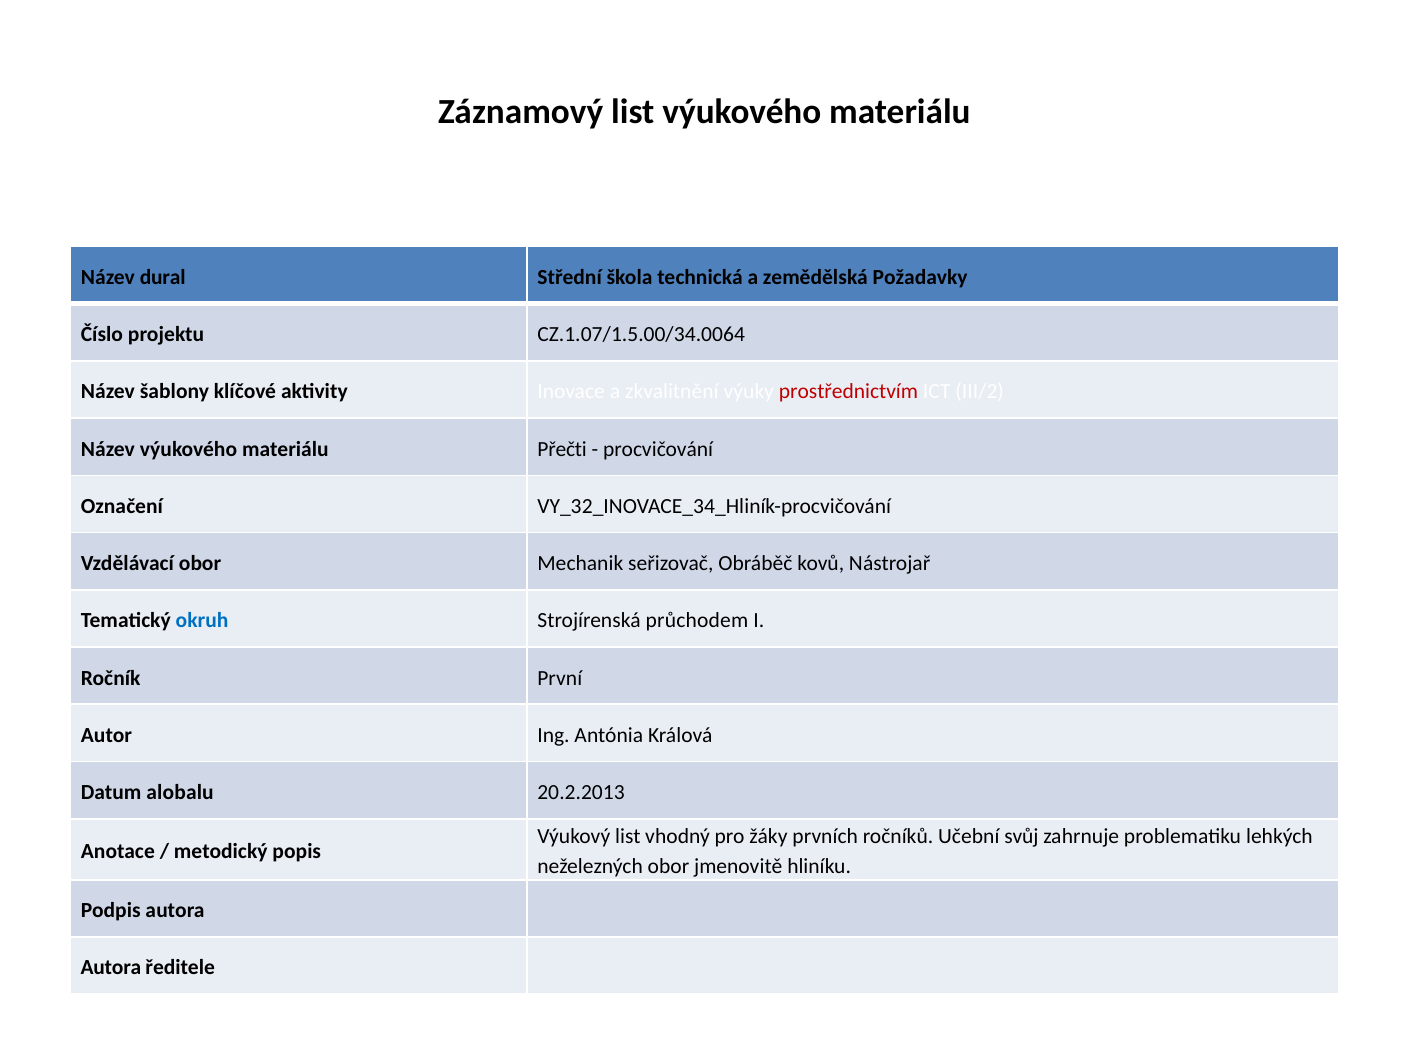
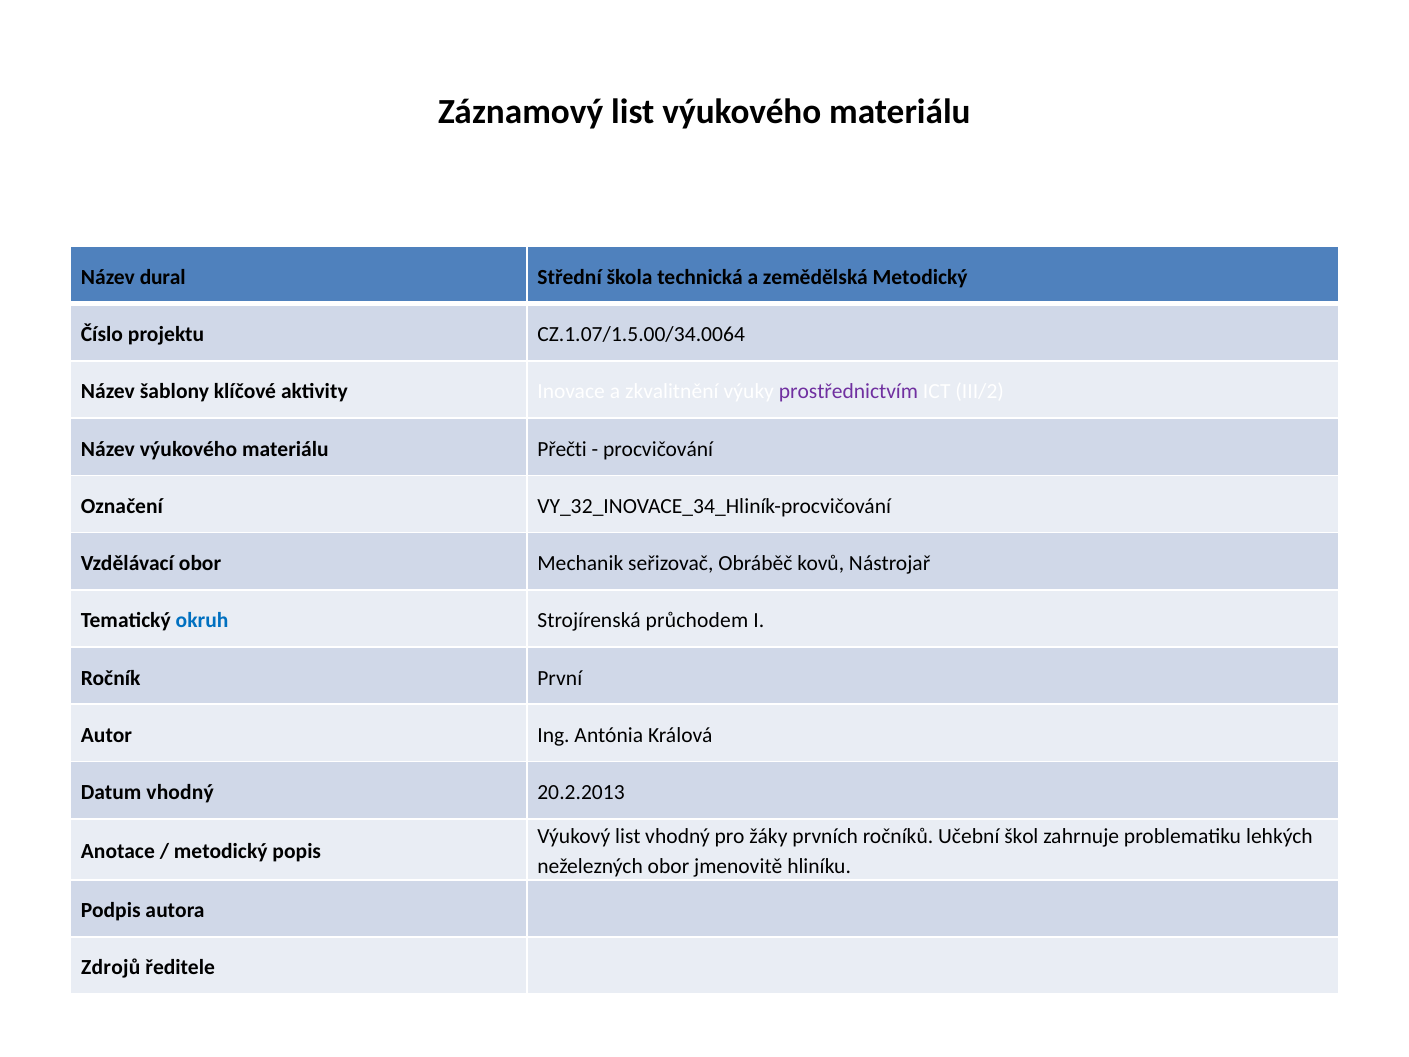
zemědělská Požadavky: Požadavky -> Metodický (920, 277)
prostřednictvím colour: red -> purple (848, 392)
Datum alobalu: alobalu -> vhodný (180, 792)
svůj: svůj -> škol (1021, 836)
Autora: Autora -> Zdrojů (111, 968)
